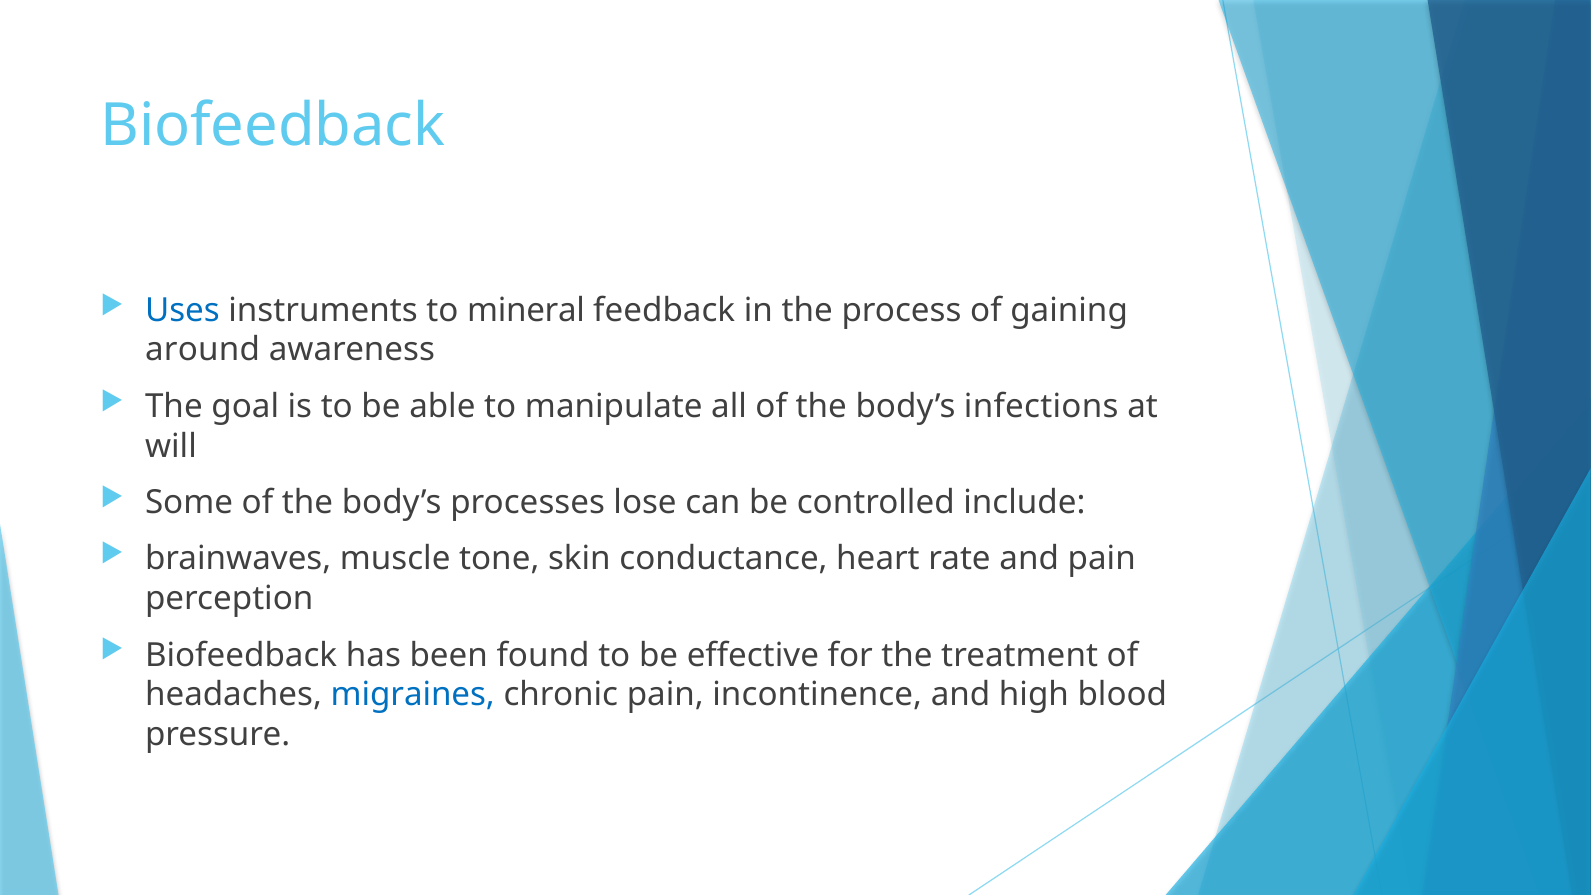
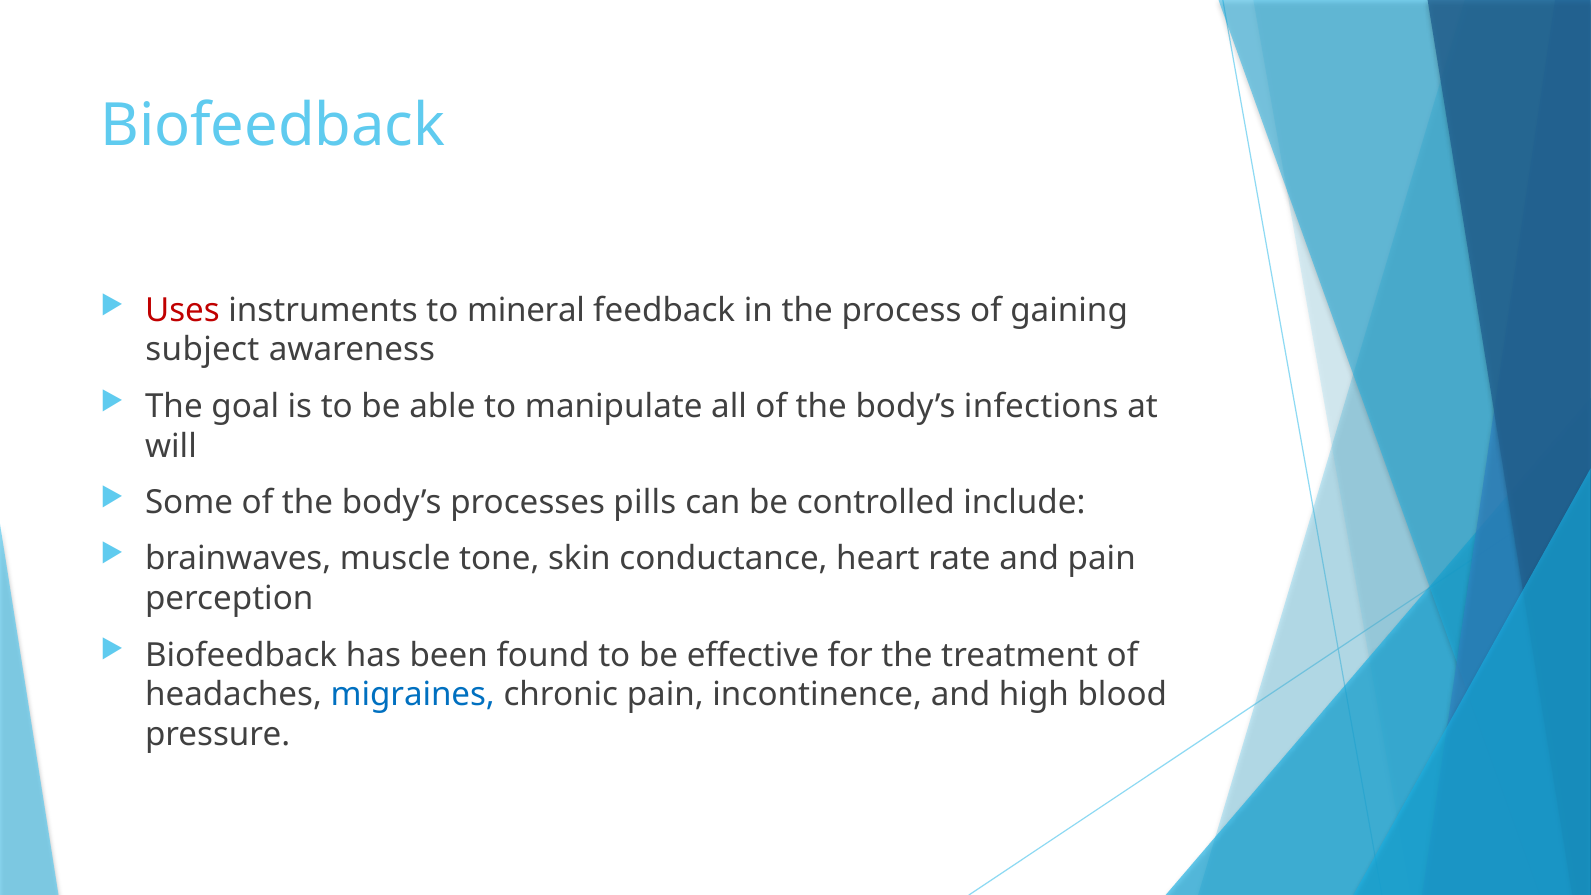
Uses colour: blue -> red (182, 310)
around: around -> subject (202, 350)
lose: lose -> pills (645, 502)
